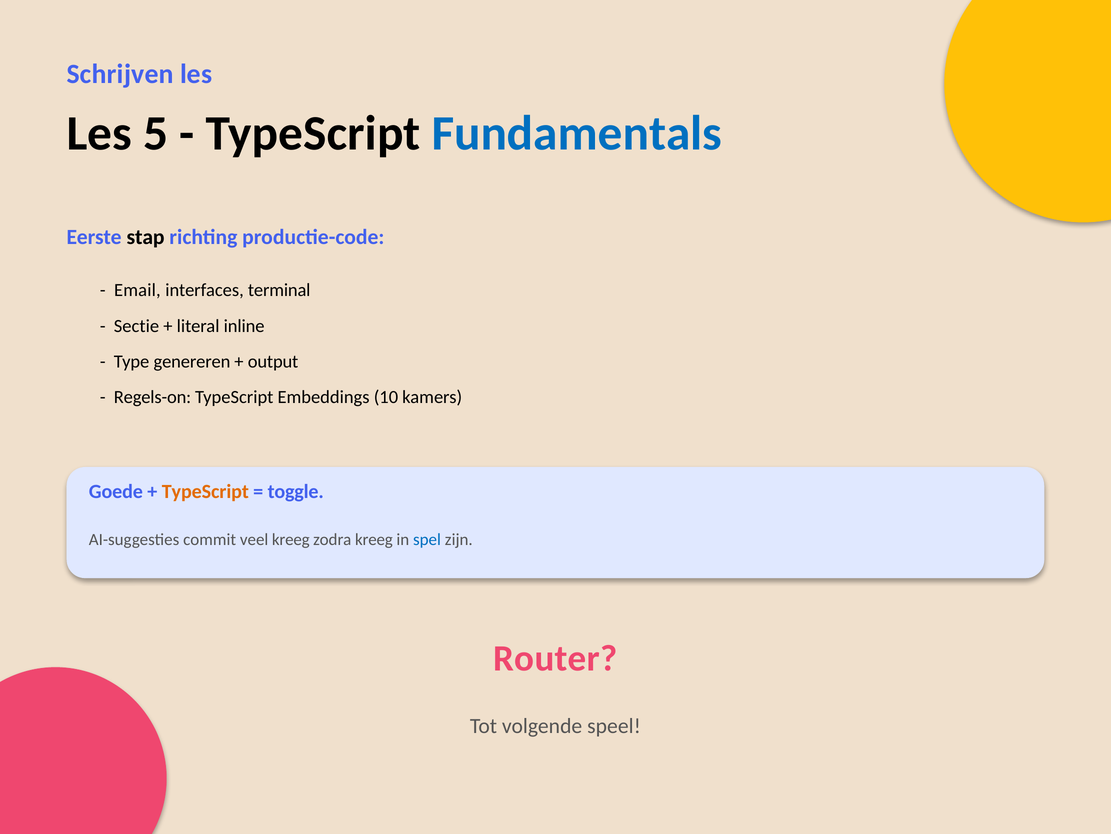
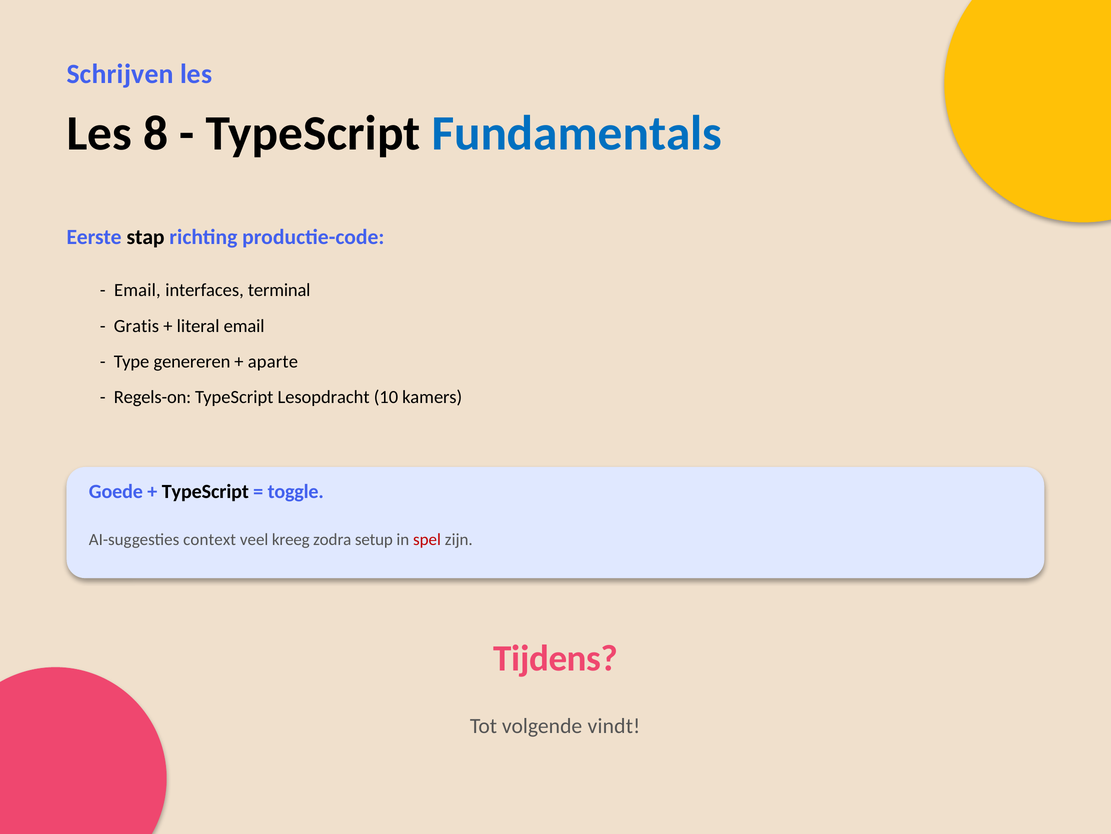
5: 5 -> 8 (156, 133)
Sectie: Sectie -> Gratis (136, 326)
literal inline: inline -> email (244, 326)
output: output -> aparte (273, 361)
Embeddings: Embeddings -> Lesopdracht (324, 397)
TypeScript colour: orange -> black (205, 491)
commit: commit -> context (210, 539)
zodra kreeg: kreeg -> setup (374, 539)
spel colour: blue -> red (427, 539)
Router: Router -> Tijdens (556, 658)
speel: speel -> vindt (614, 726)
